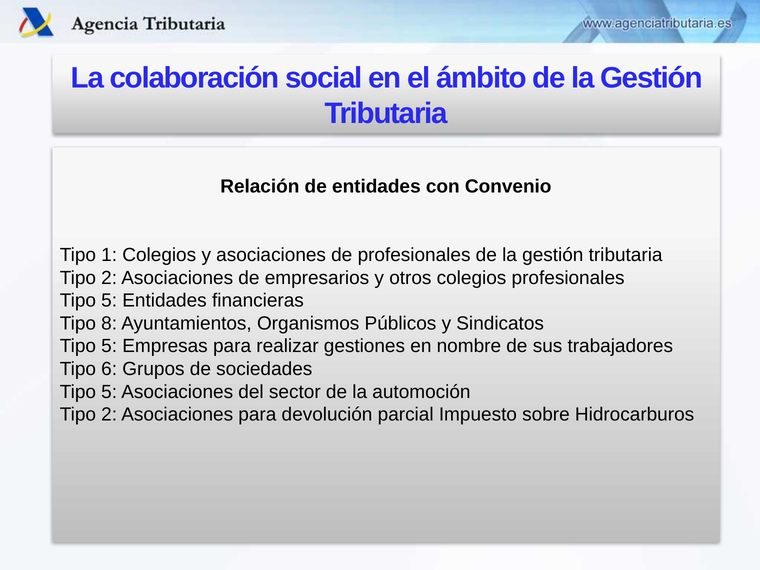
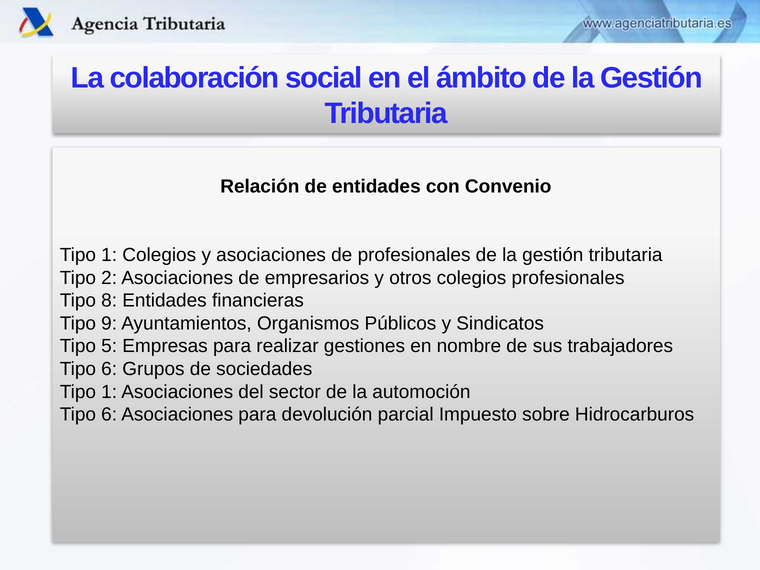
5: 5 -> 8 (109, 301)
8: 8 -> 9 (109, 323)
5: 5 -> 1 (109, 392)
2: 2 -> 6 (109, 415)
